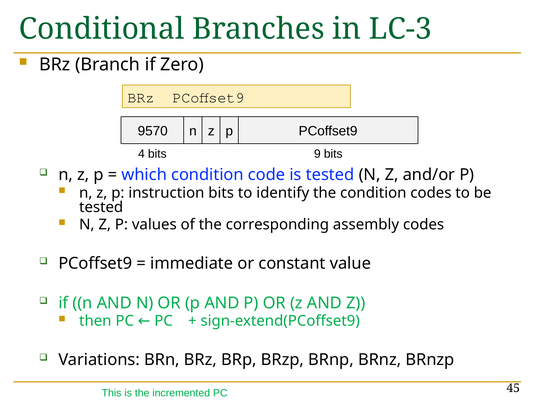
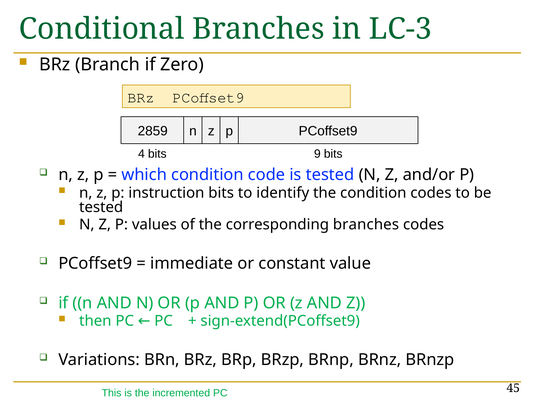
9570: 9570 -> 2859 (153, 131)
corresponding assembly: assembly -> branches (366, 225)
